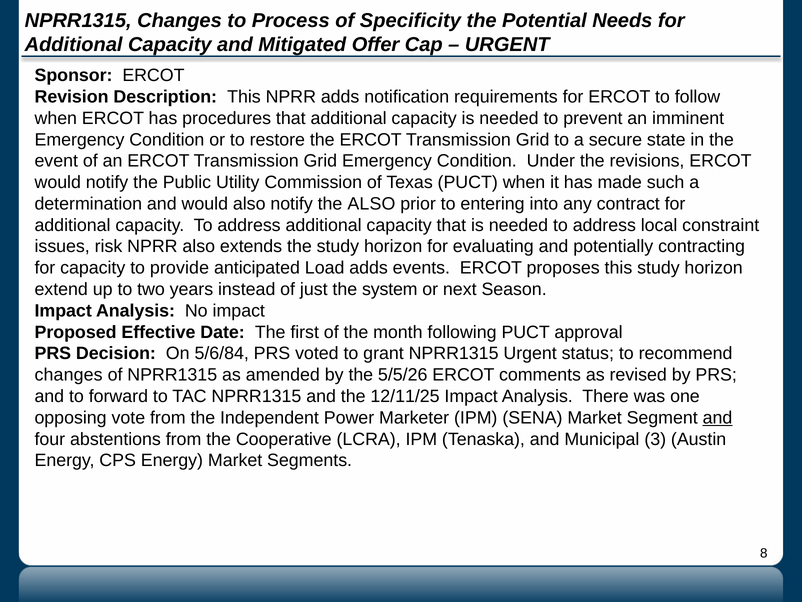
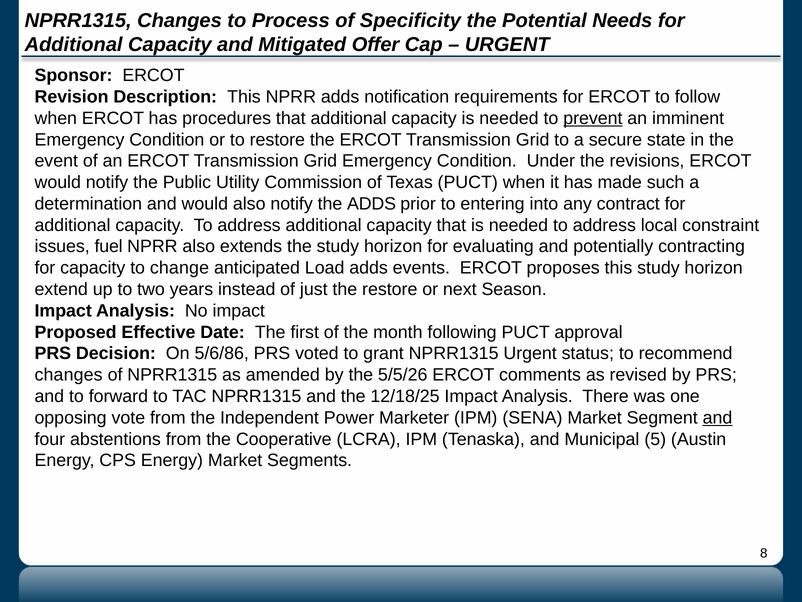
prevent underline: none -> present (593, 118)
the ALSO: ALSO -> ADDS (372, 204)
risk: risk -> fuel (109, 246)
provide: provide -> change (179, 268)
the system: system -> restore (390, 289)
5/6/84: 5/6/84 -> 5/6/86 (222, 353)
12/11/25: 12/11/25 -> 12/18/25 (405, 396)
3: 3 -> 5 (655, 439)
